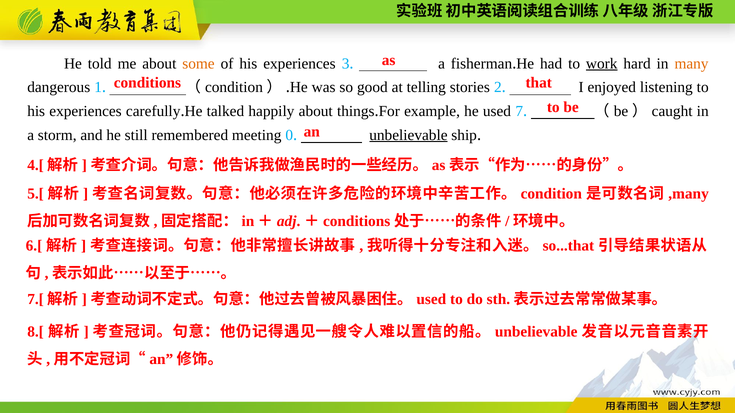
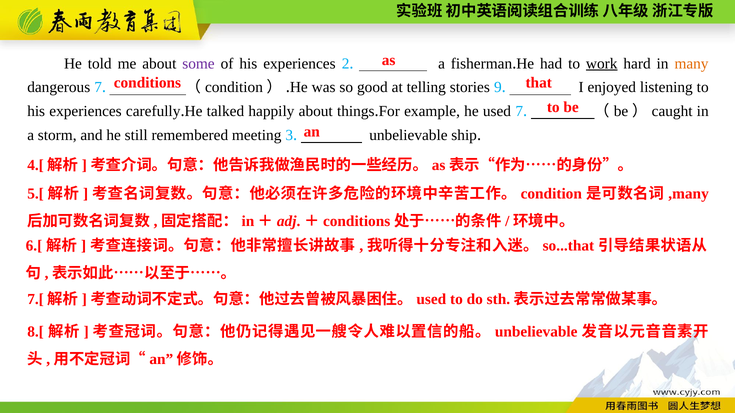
some colour: orange -> purple (198, 64)
3: 3 -> 2 (346, 64)
dangerous 1: 1 -> 7 (98, 87)
2: 2 -> 9 (498, 87)
0: 0 -> 3 (289, 135)
unbelievable underline: present -> none (408, 135)
